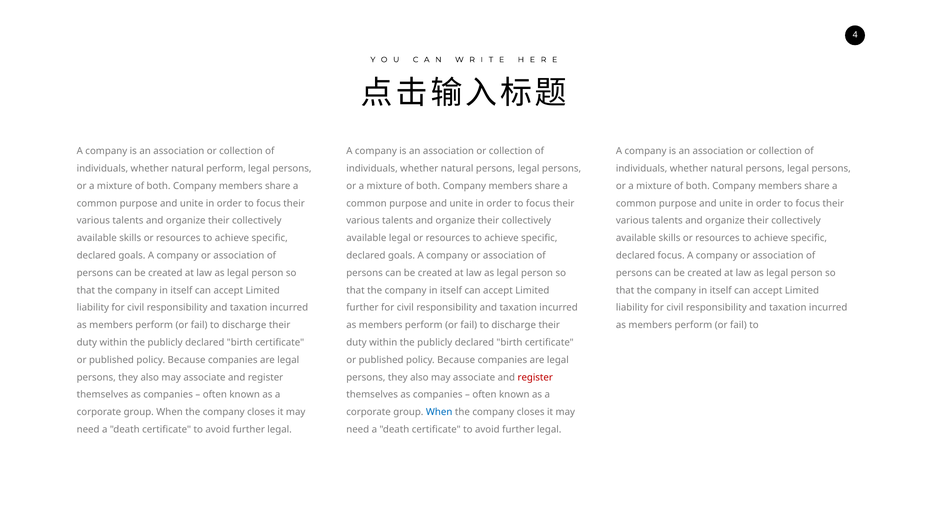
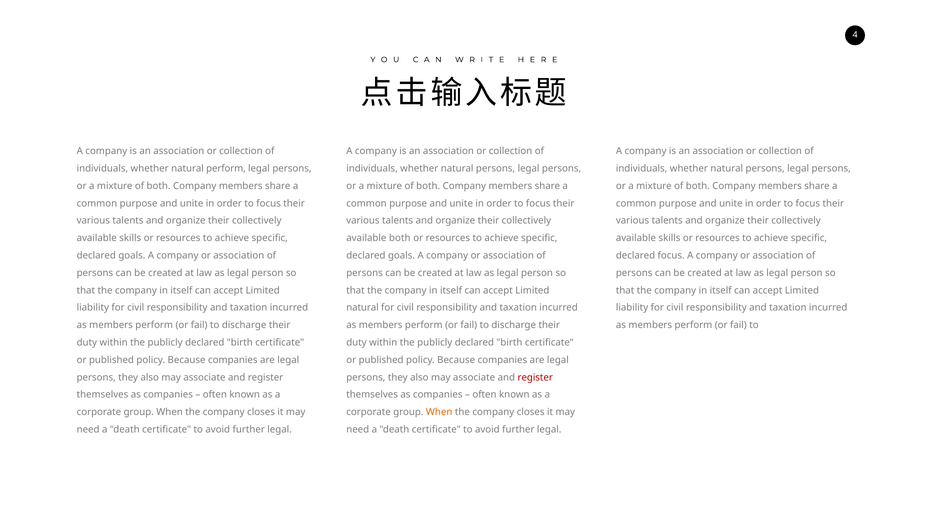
available legal: legal -> both (400, 238)
further: further -> natural (362, 308)
When colour: blue -> orange (439, 412)
